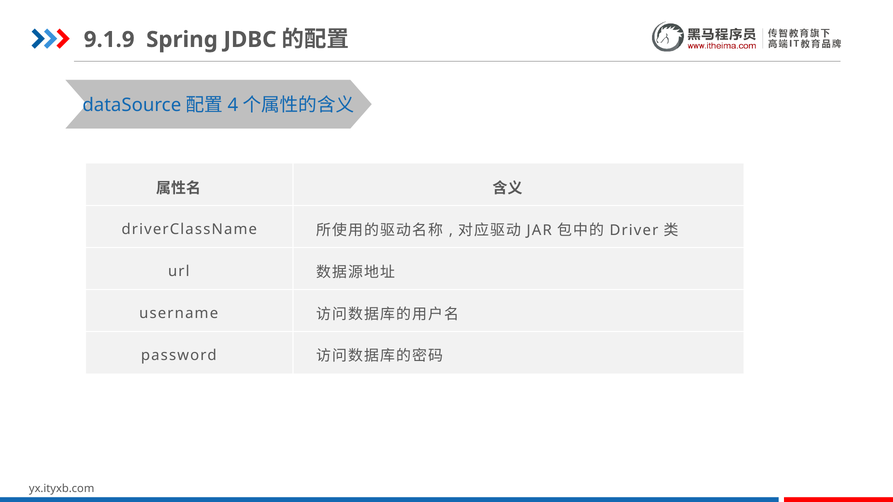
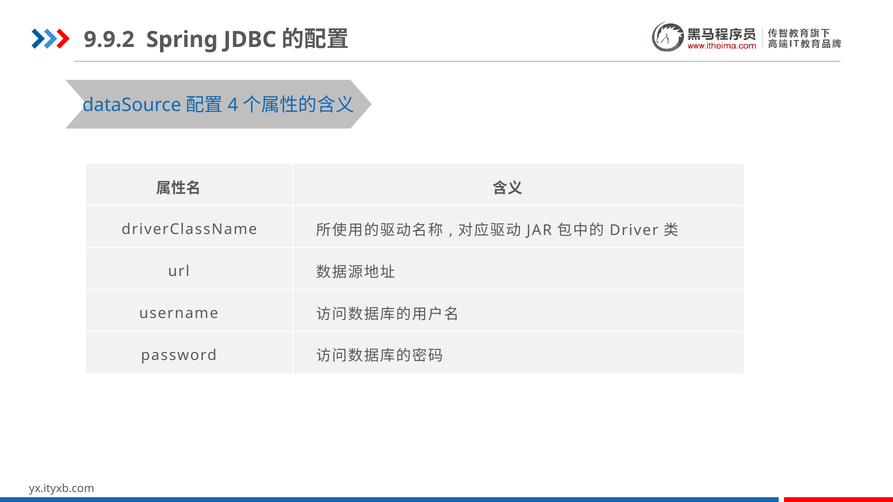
9.1.9: 9.1.9 -> 9.9.2 (109, 40)
